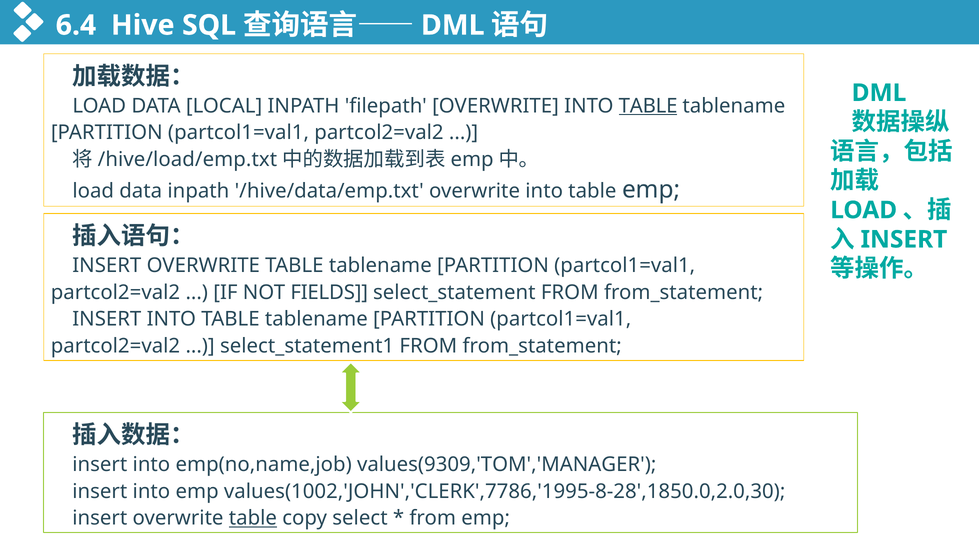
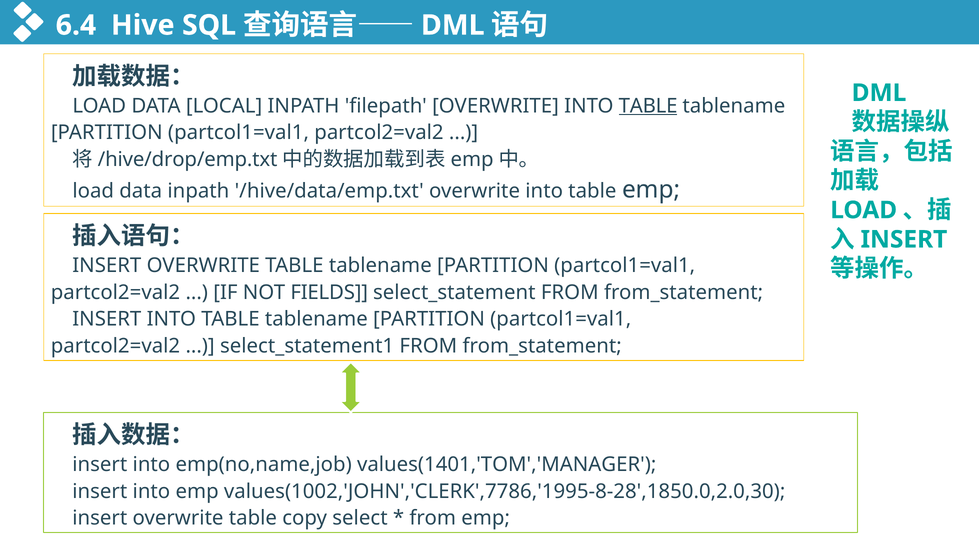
/hive/load/emp.txt: /hive/load/emp.txt -> /hive/drop/emp.txt (188, 160)
values(9309,'TOM','MANAGER: values(9309,'TOM','MANAGER -> values(1401,'TOM','MANAGER (507, 465)
table underline: present -> none (253, 519)
